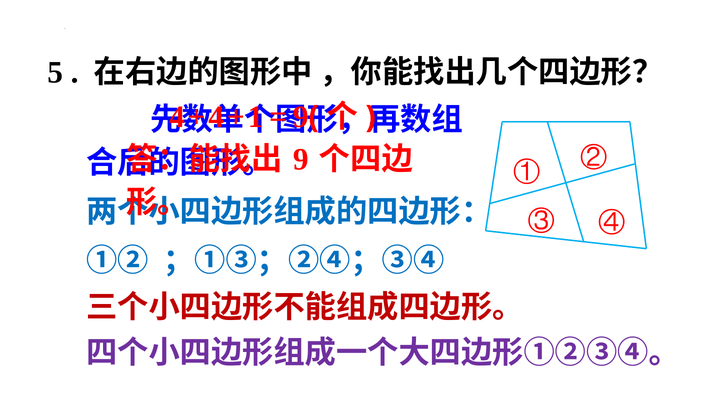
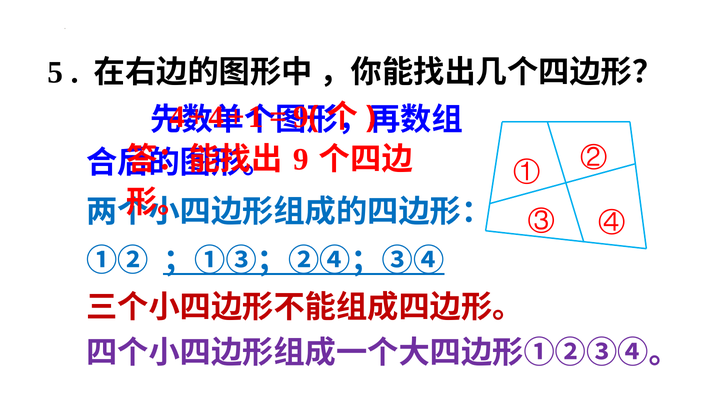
；①③；②④；③④ underline: none -> present (304, 261)
